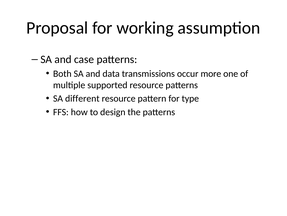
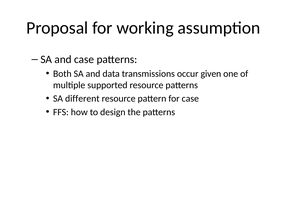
more: more -> given (211, 73)
for type: type -> case (190, 98)
